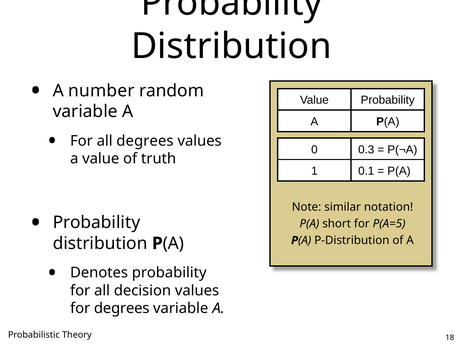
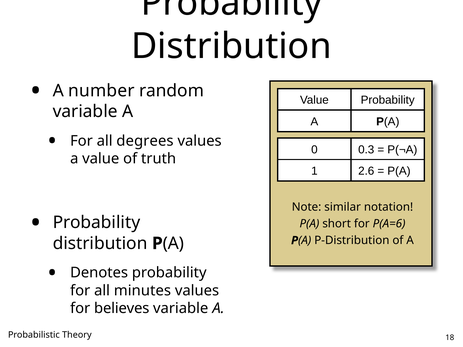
0.1: 0.1 -> 2.6 (366, 171)
P(A=5: P(A=5 -> P(A=6 (389, 224)
decision: decision -> minutes (142, 291)
for degrees: degrees -> believes (122, 308)
